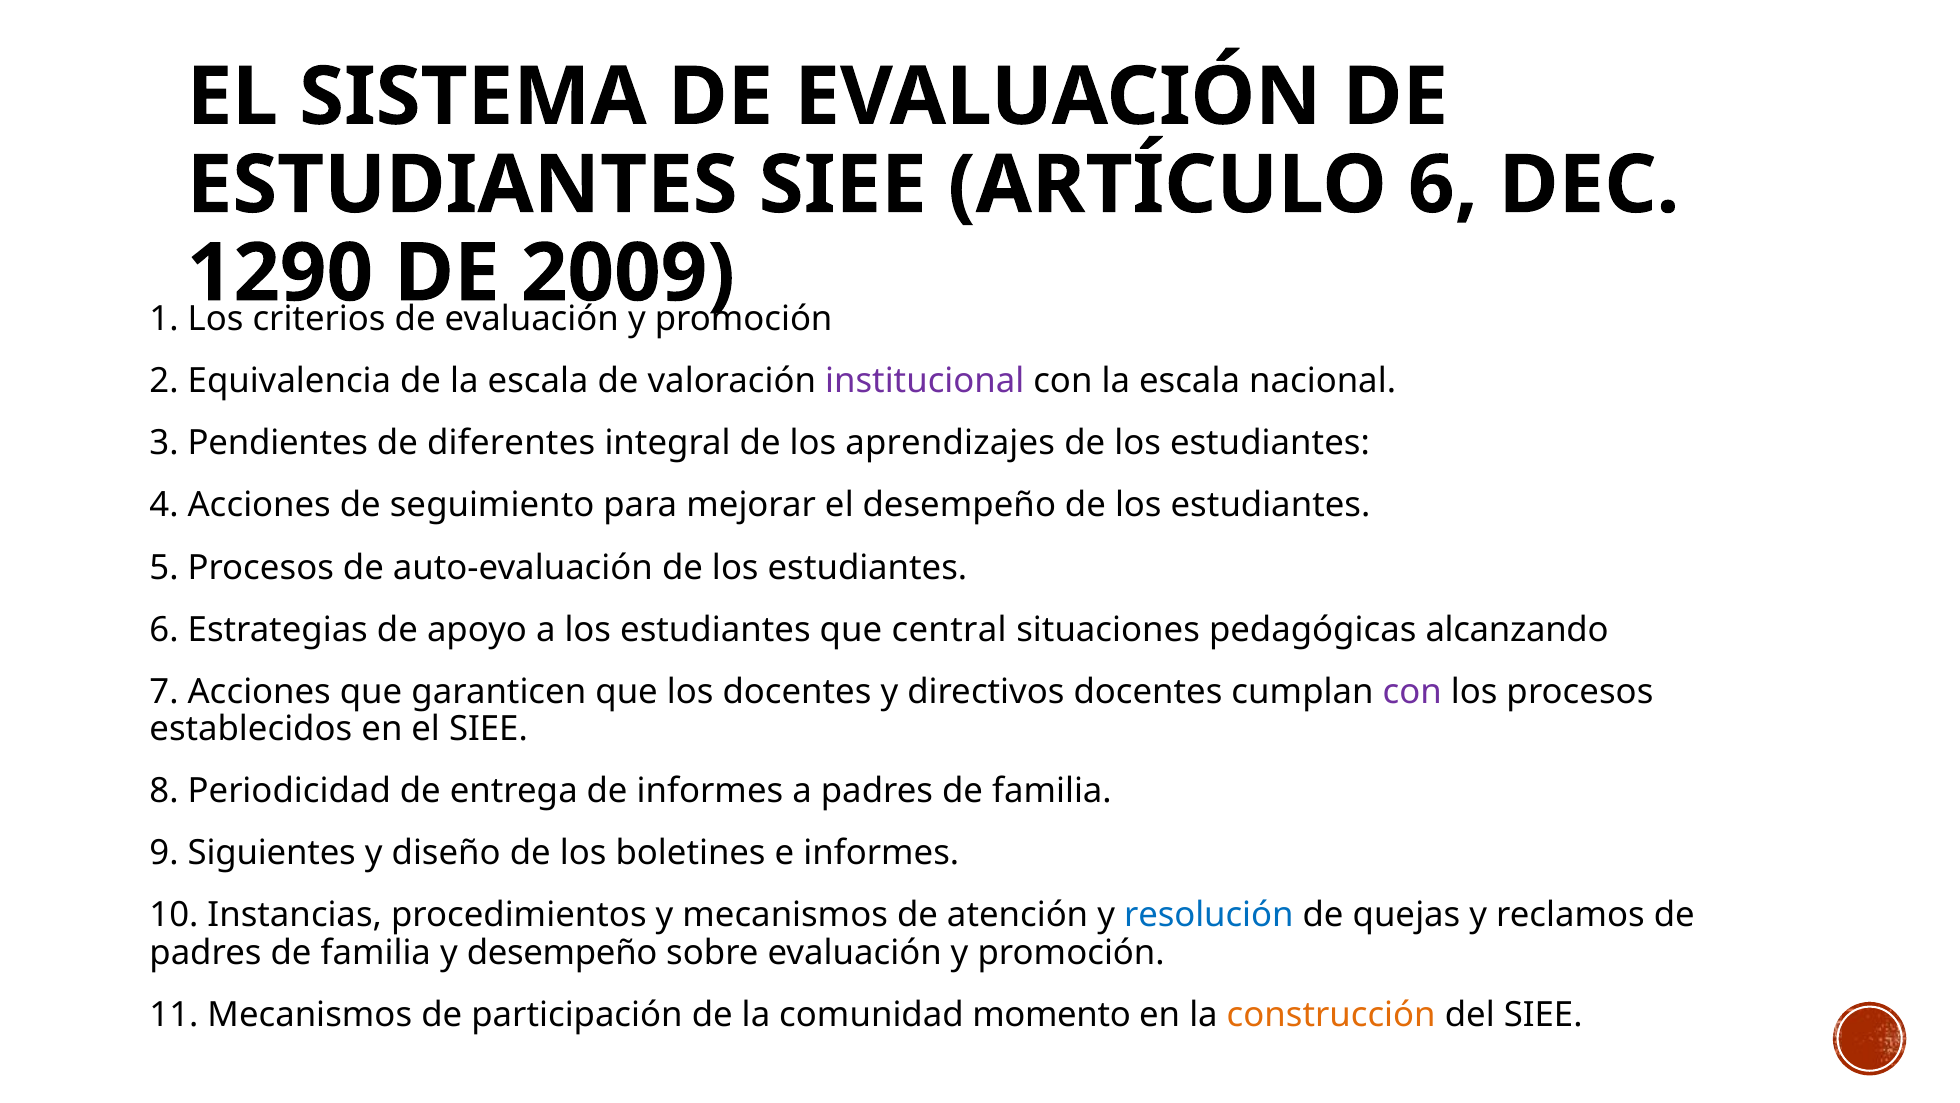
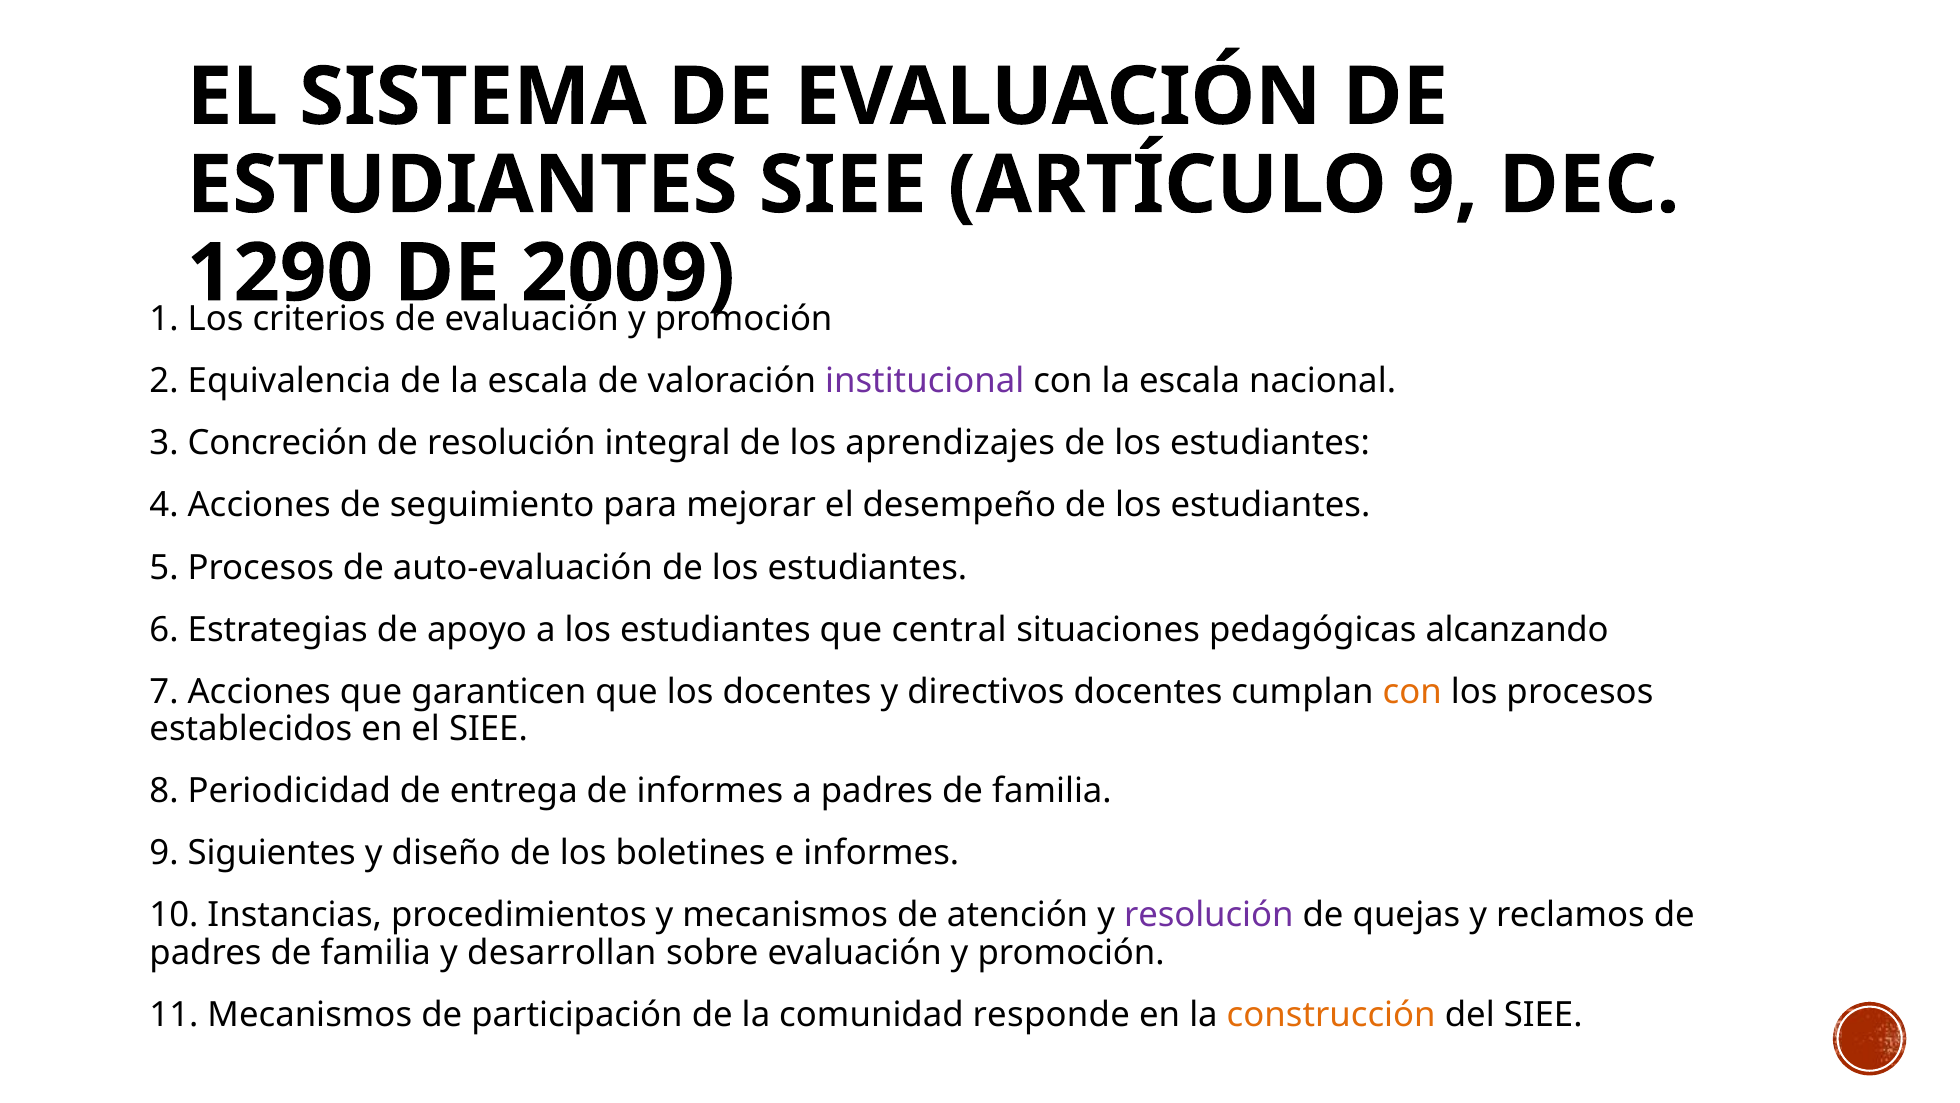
ARTÍCULO 6: 6 -> 9 (1443, 185)
Pendientes: Pendientes -> Concreción (278, 443)
de diferentes: diferentes -> resolución (511, 443)
con colour: purple -> orange (1412, 691)
resolución colour: blue -> purple (1209, 915)
y desempeño: desempeño -> desarrollan (562, 952)
momento: momento -> responde (1051, 1014)
